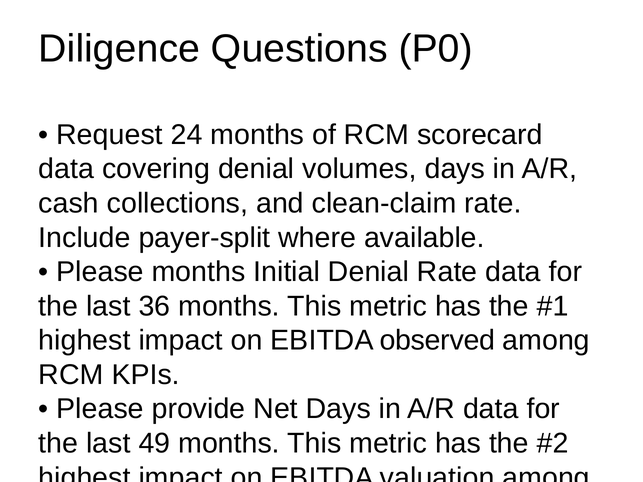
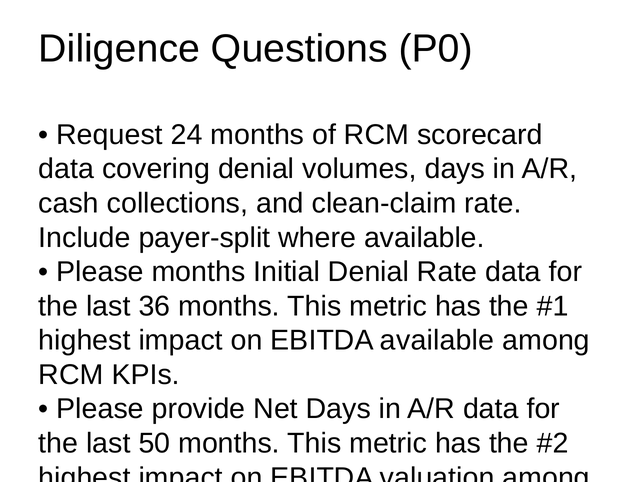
EBITDA observed: observed -> available (437, 341)
49: 49 -> 50 (154, 444)
